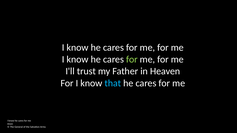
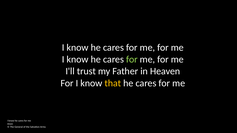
that colour: light blue -> yellow (113, 83)
